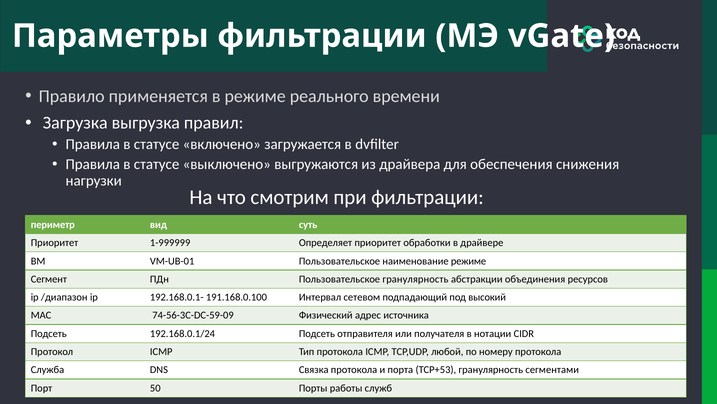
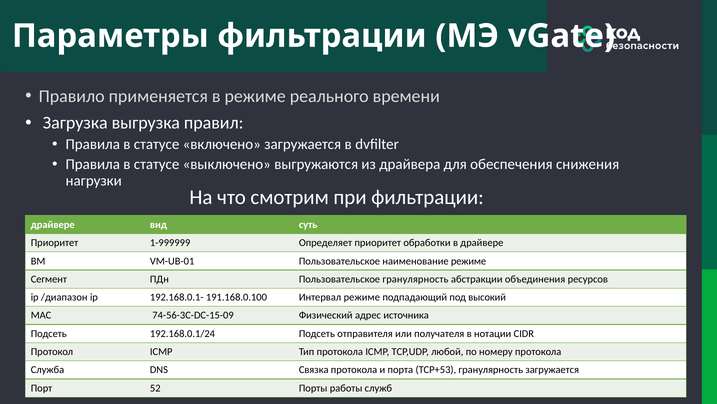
периметр: периметр -> драйвере (53, 224)
Интервал сетевом: сетевом -> режиме (362, 297)
74-56-3C-DC-59-09: 74-56-3C-DC-59-09 -> 74-56-3C-DC-15-09 (193, 315)
гранулярность сегментами: сегментами -> загружается (552, 369)
50: 50 -> 52 (155, 387)
